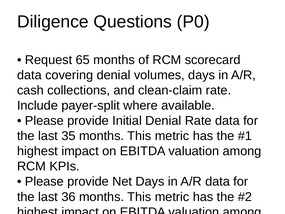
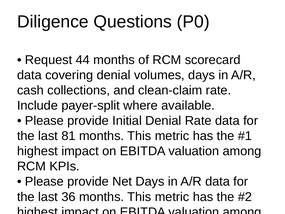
65: 65 -> 44 (83, 60)
35: 35 -> 81 (68, 136)
